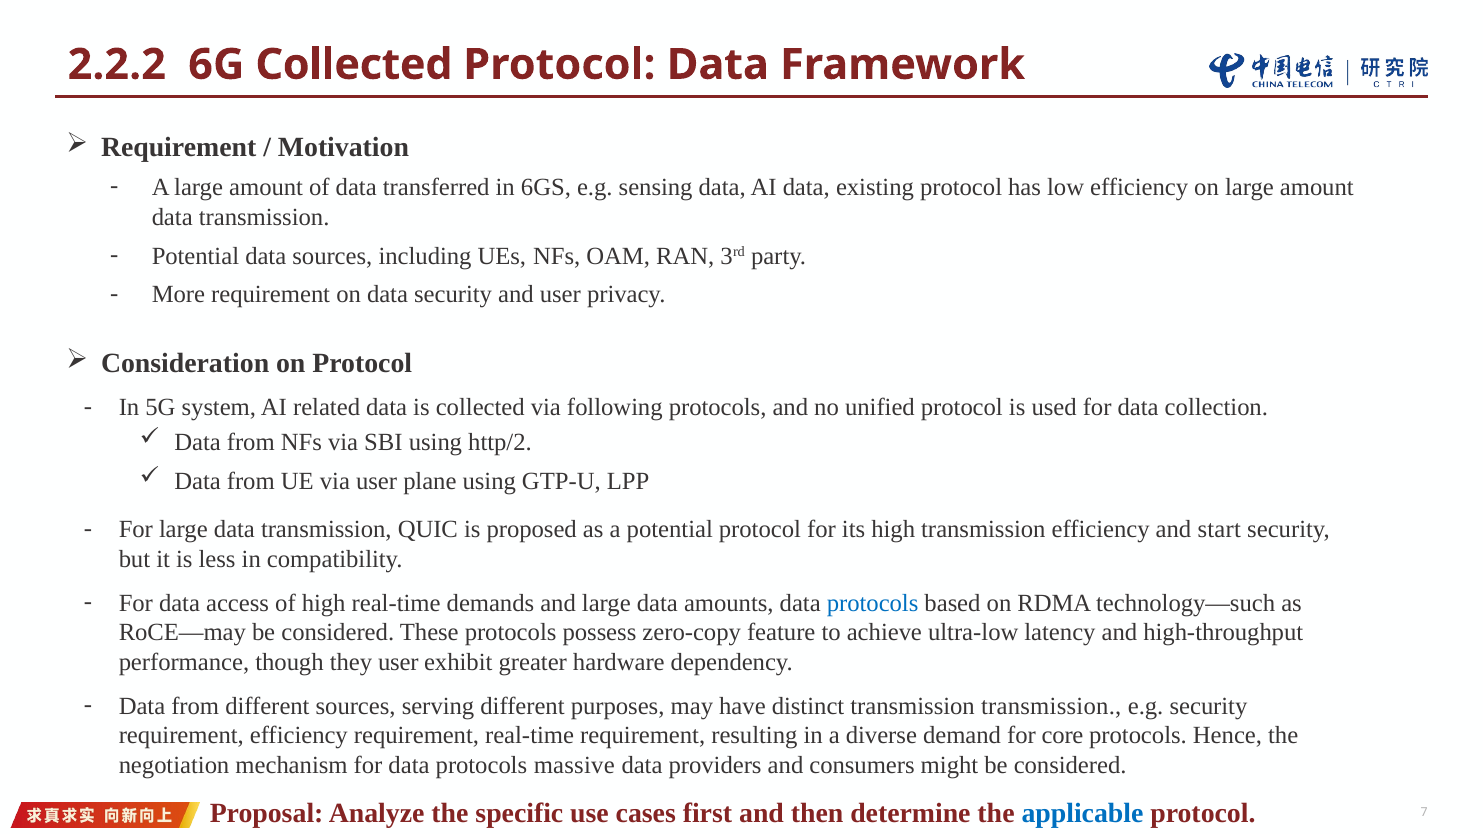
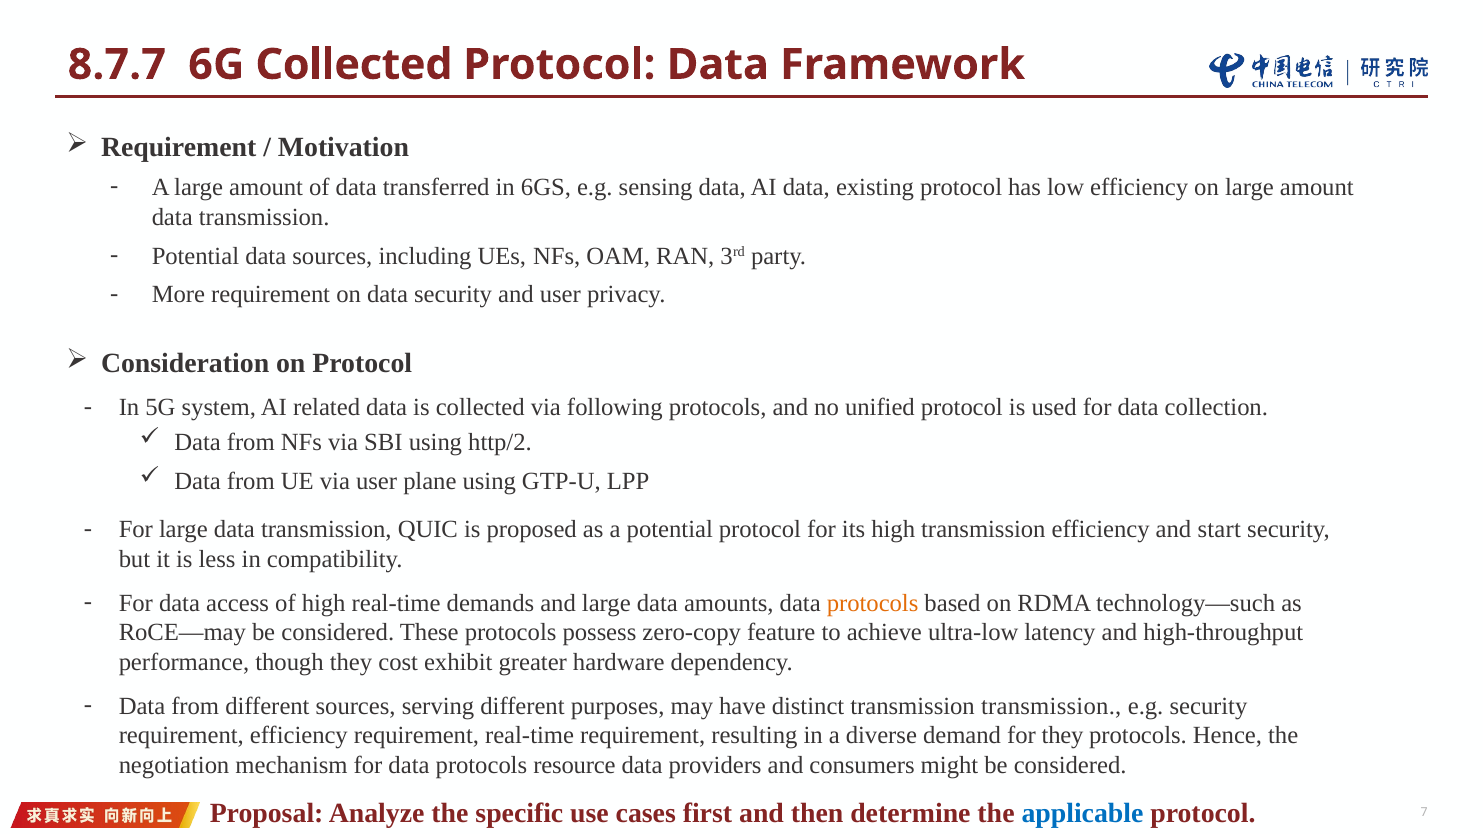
2.2.2: 2.2.2 -> 8.7.7 (117, 65)
protocols colour: blue -> orange (873, 603)
they user: user -> cost (398, 662)
for core: core -> they (1063, 736)
massive: massive -> resource (574, 766)
